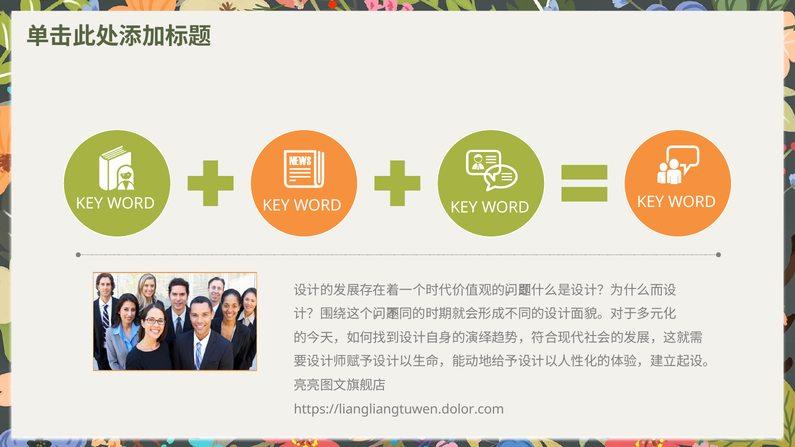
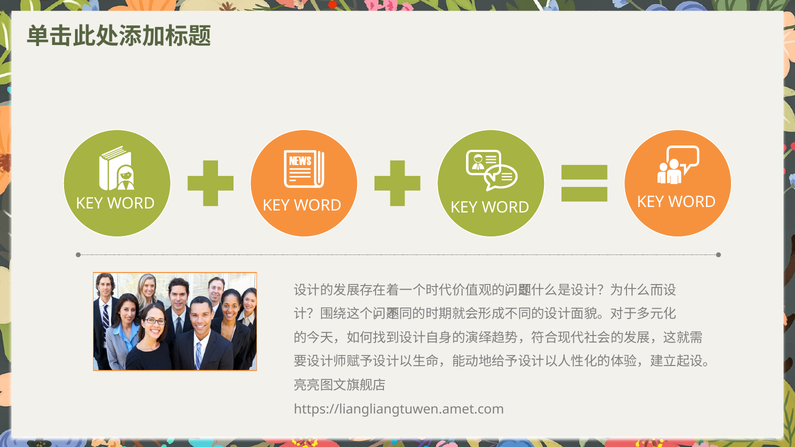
https://liangliangtuwen.dolor.com: https://liangliangtuwen.dolor.com -> https://liangliangtuwen.amet.com (399, 409)
